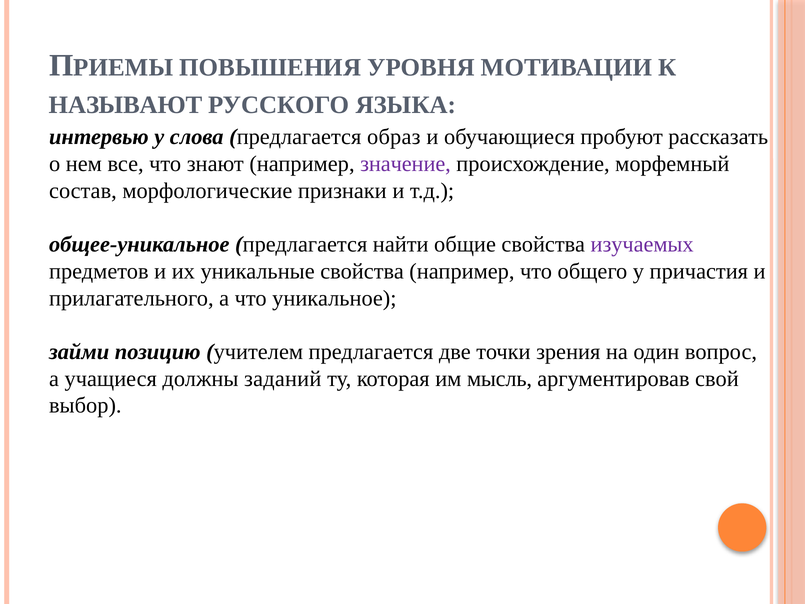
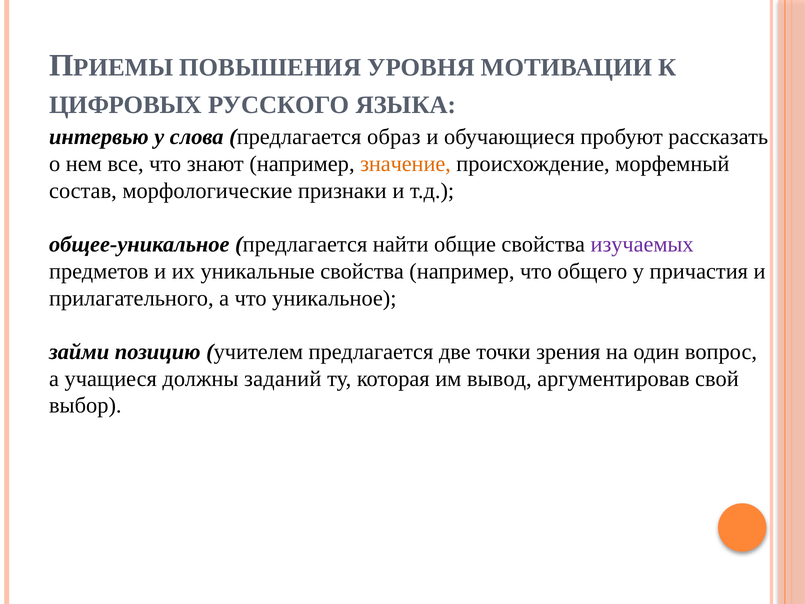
НАЗЫВАЮТ: НАЗЫВАЮТ -> ЦИФРОВЫХ (126, 105)
значение colour: purple -> orange (405, 164)
мысль: мысль -> вывод (499, 379)
